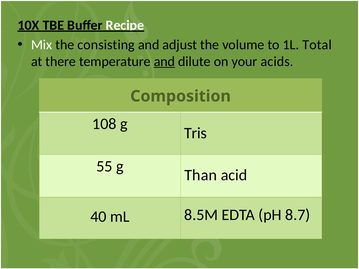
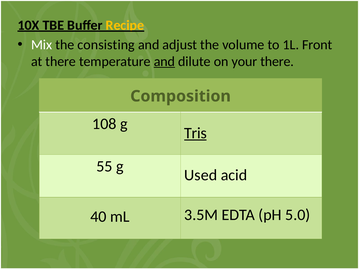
Recipe colour: white -> yellow (125, 25)
Total: Total -> Front (317, 45)
your acids: acids -> there (277, 61)
Tris underline: none -> present (195, 133)
Than: Than -> Used (201, 175)
8.5M: 8.5M -> 3.5M (201, 215)
8.7: 8.7 -> 5.0 (298, 215)
